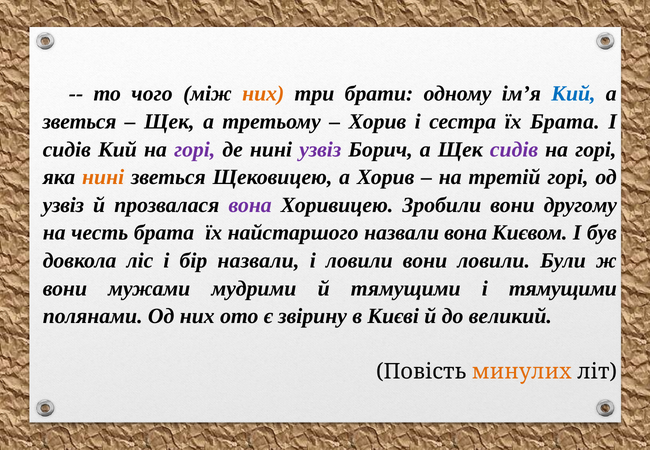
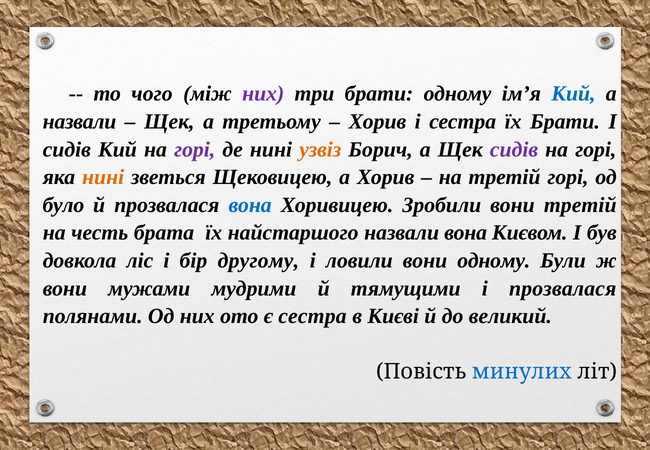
них colour: orange -> purple (263, 94)
зветься: зветься -> назвали (80, 122)
їх Брата: Брата -> Брати (565, 122)
узвіз colour: purple -> orange (320, 149)
узвіз: узвіз -> було (63, 205)
вона colour: purple -> blue (250, 205)
вони другому: другому -> третій (580, 205)
бір назвали: назвали -> другому (258, 261)
вони ловили: ловили -> одному (494, 261)
і тямущими: тямущими -> прозвалася (563, 288)
є звірину: звірину -> сестра (312, 316)
минулих colour: orange -> blue (522, 372)
